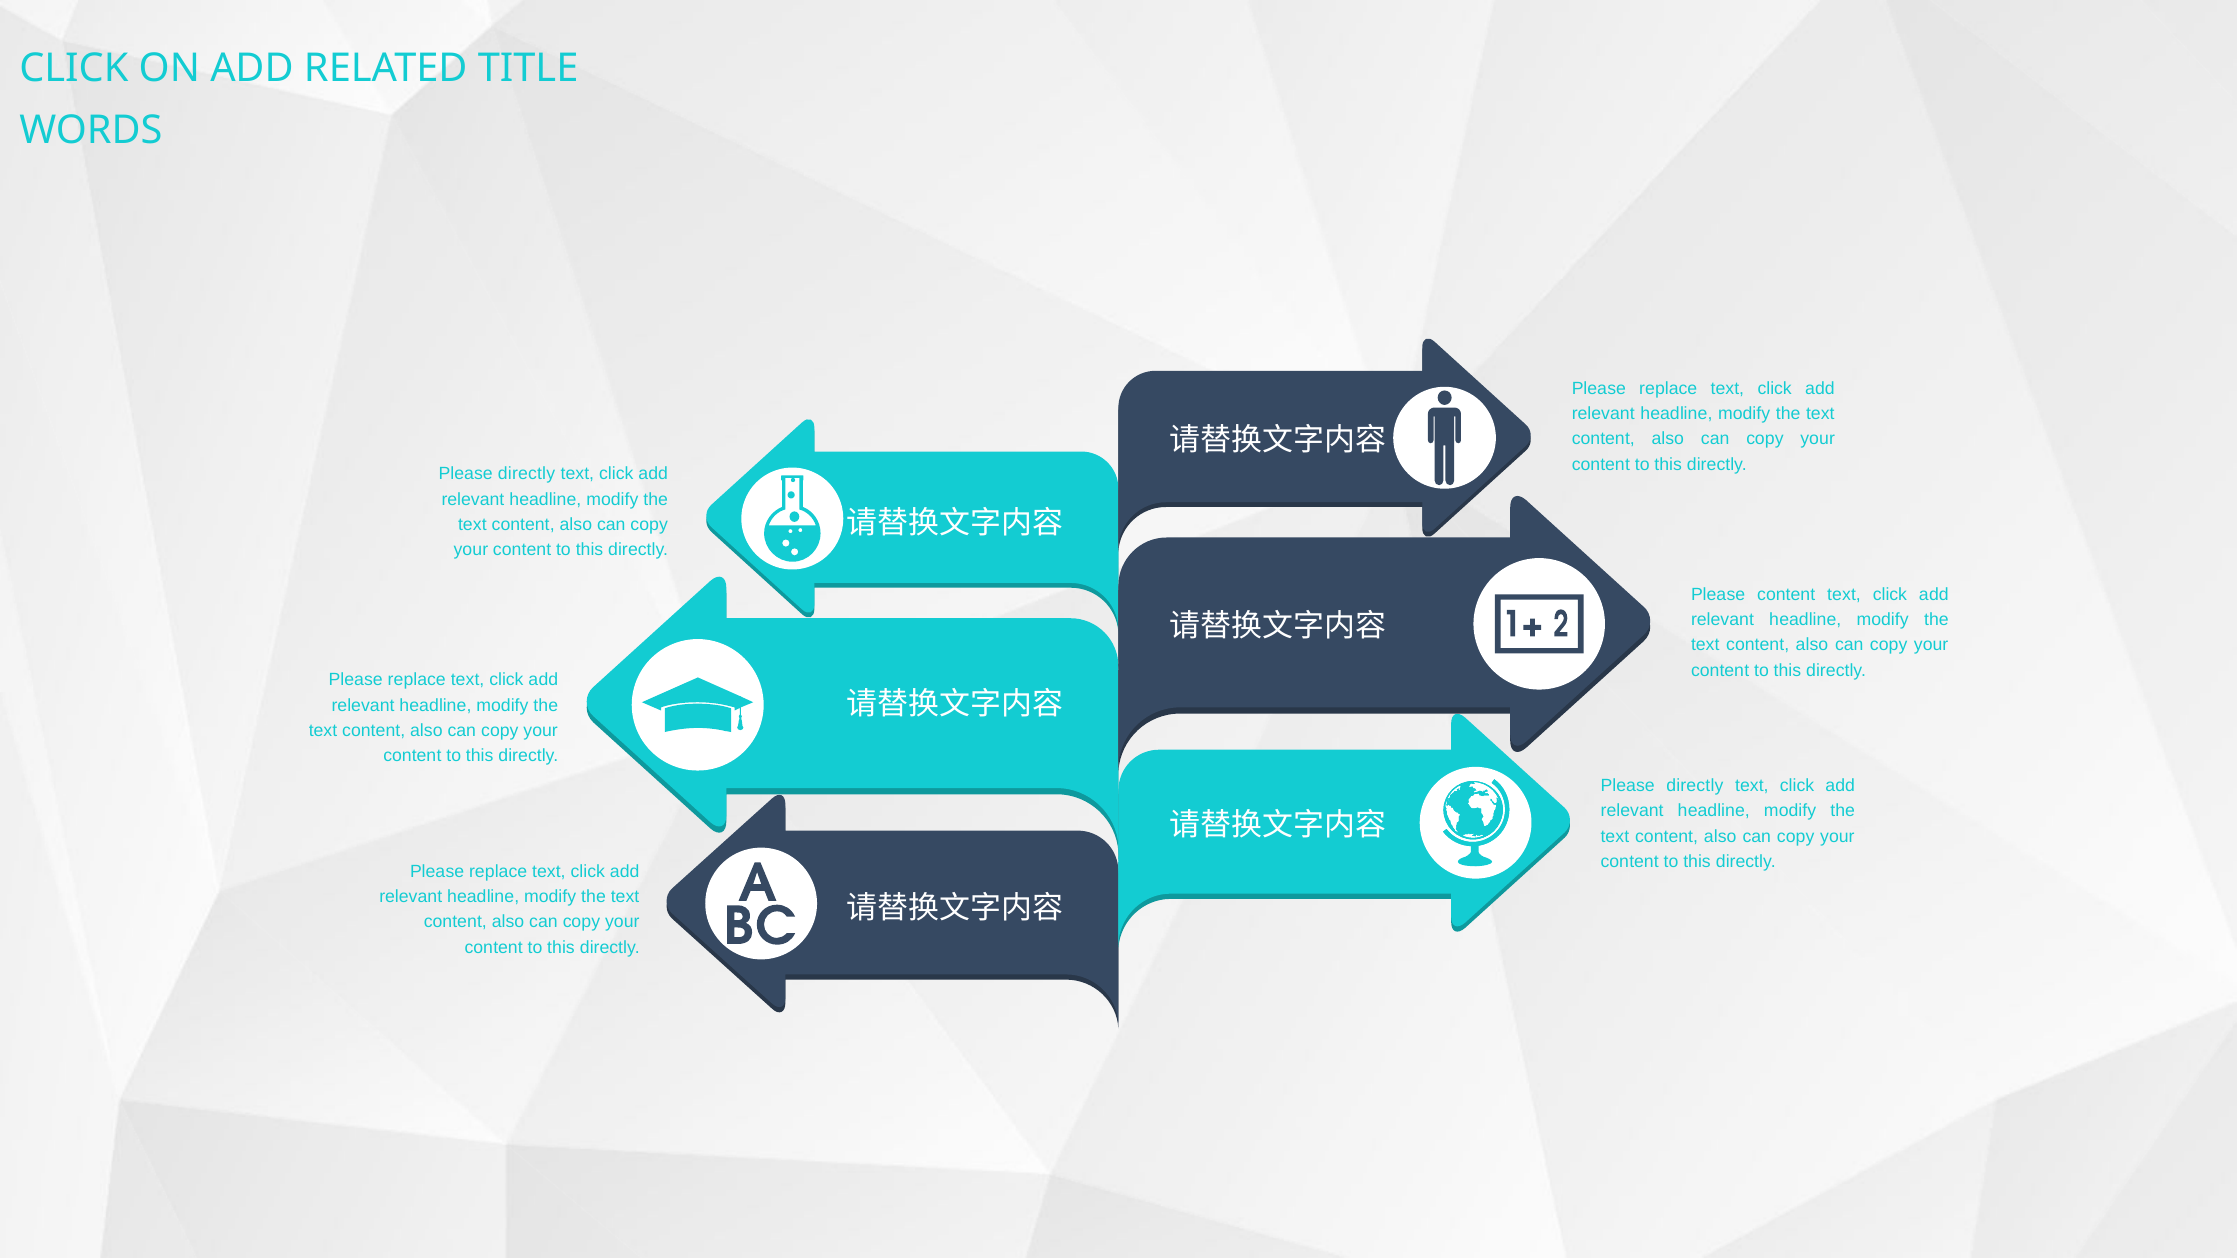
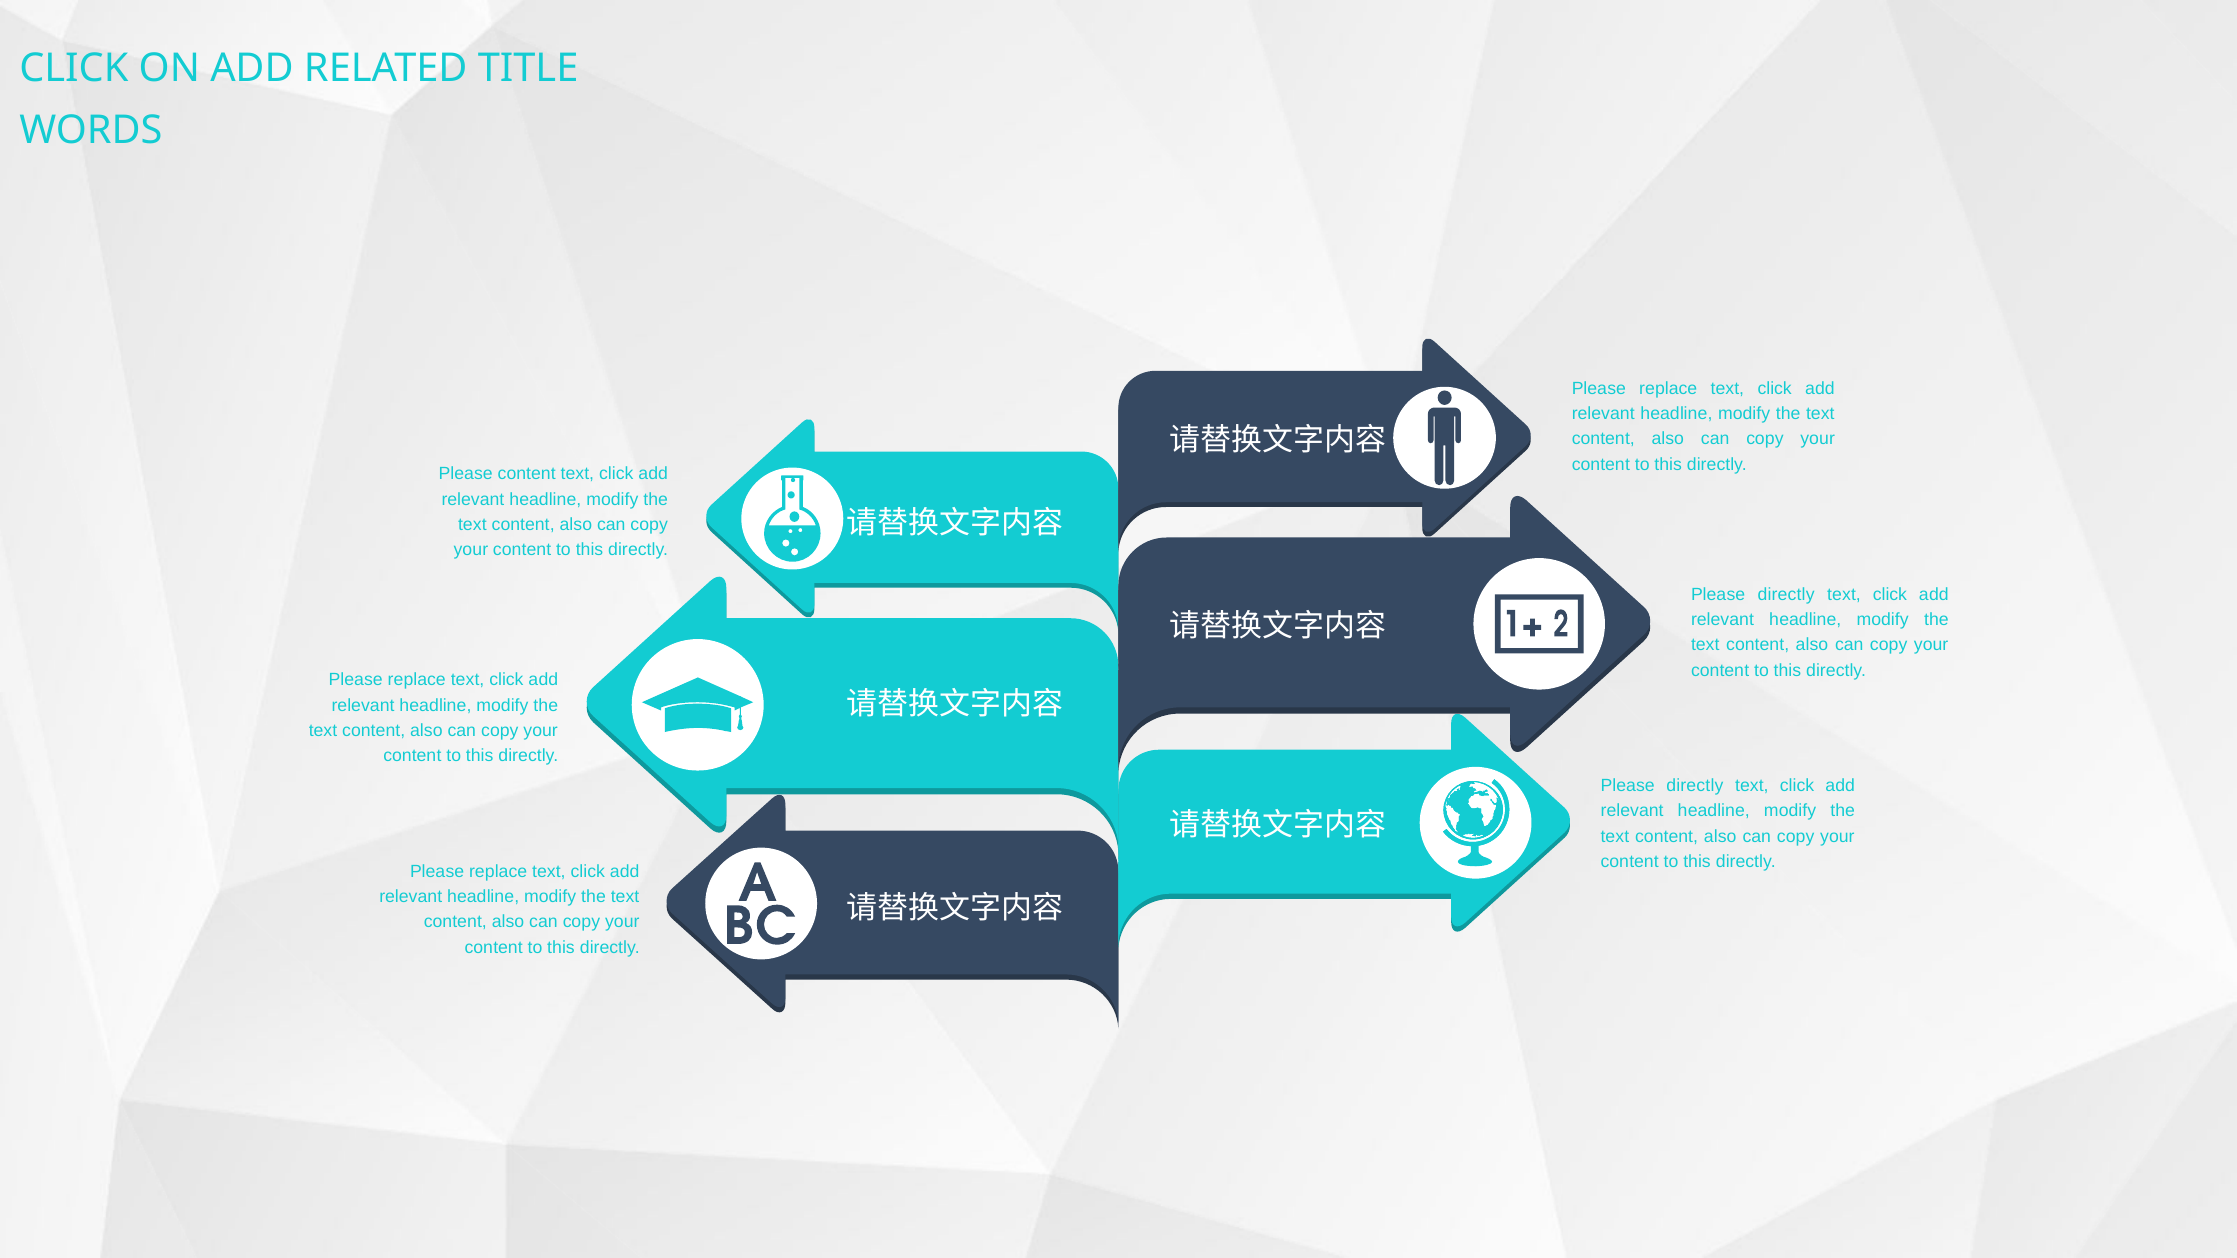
directly: directly -> content (527, 474)
content: content -> directly (1786, 595)
